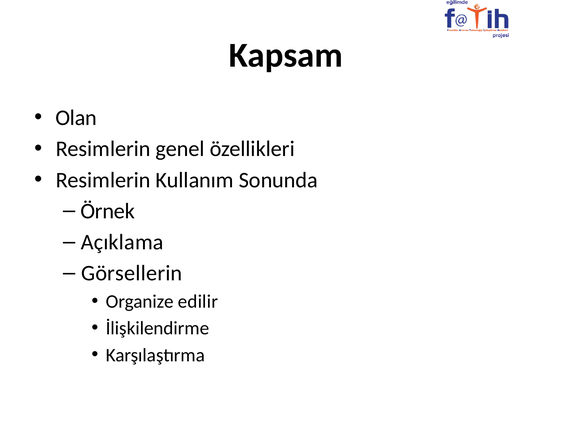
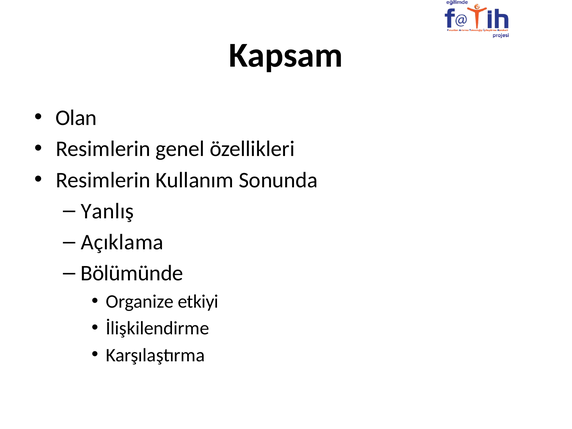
Örnek: Örnek -> Yanlış (107, 211)
Görsellerin: Görsellerin -> Bölümünde (132, 273)
edilir: edilir -> etkiyi (198, 302)
